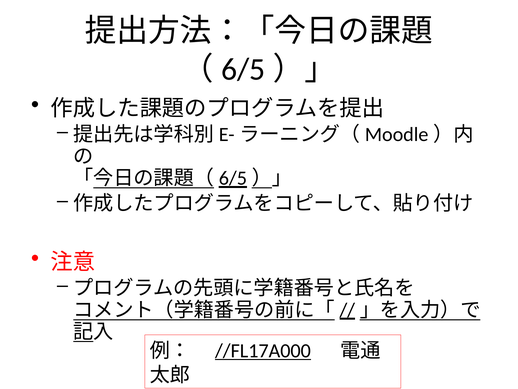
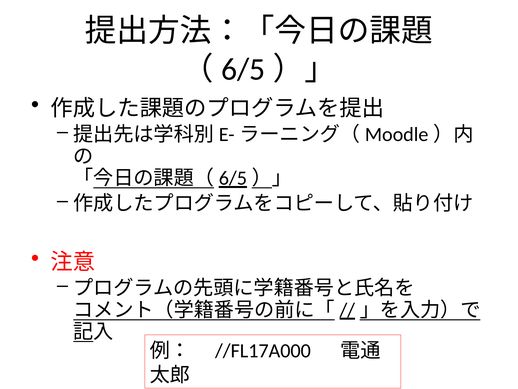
//FL17A000 underline: present -> none (263, 350)
